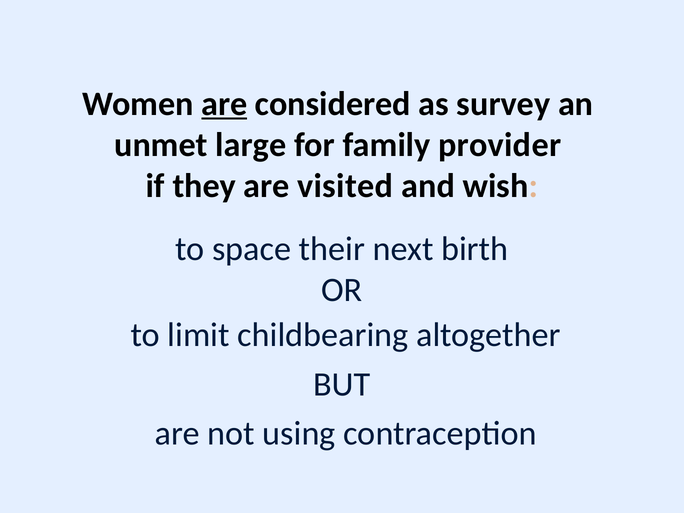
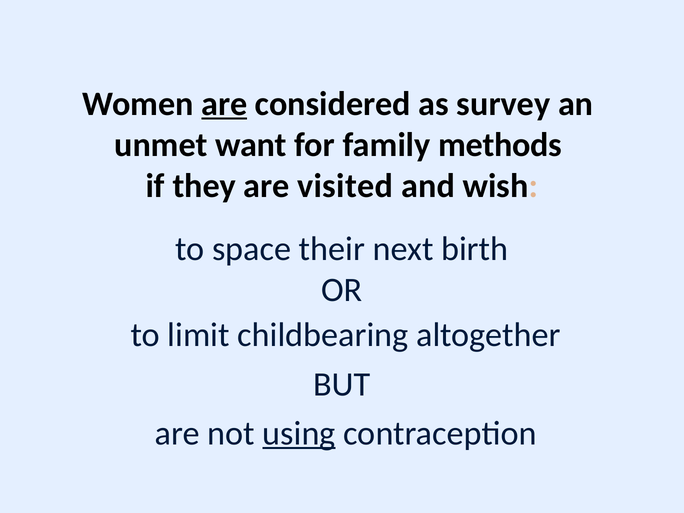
large: large -> want (251, 145)
provider: provider -> methods (500, 145)
using underline: none -> present (299, 433)
